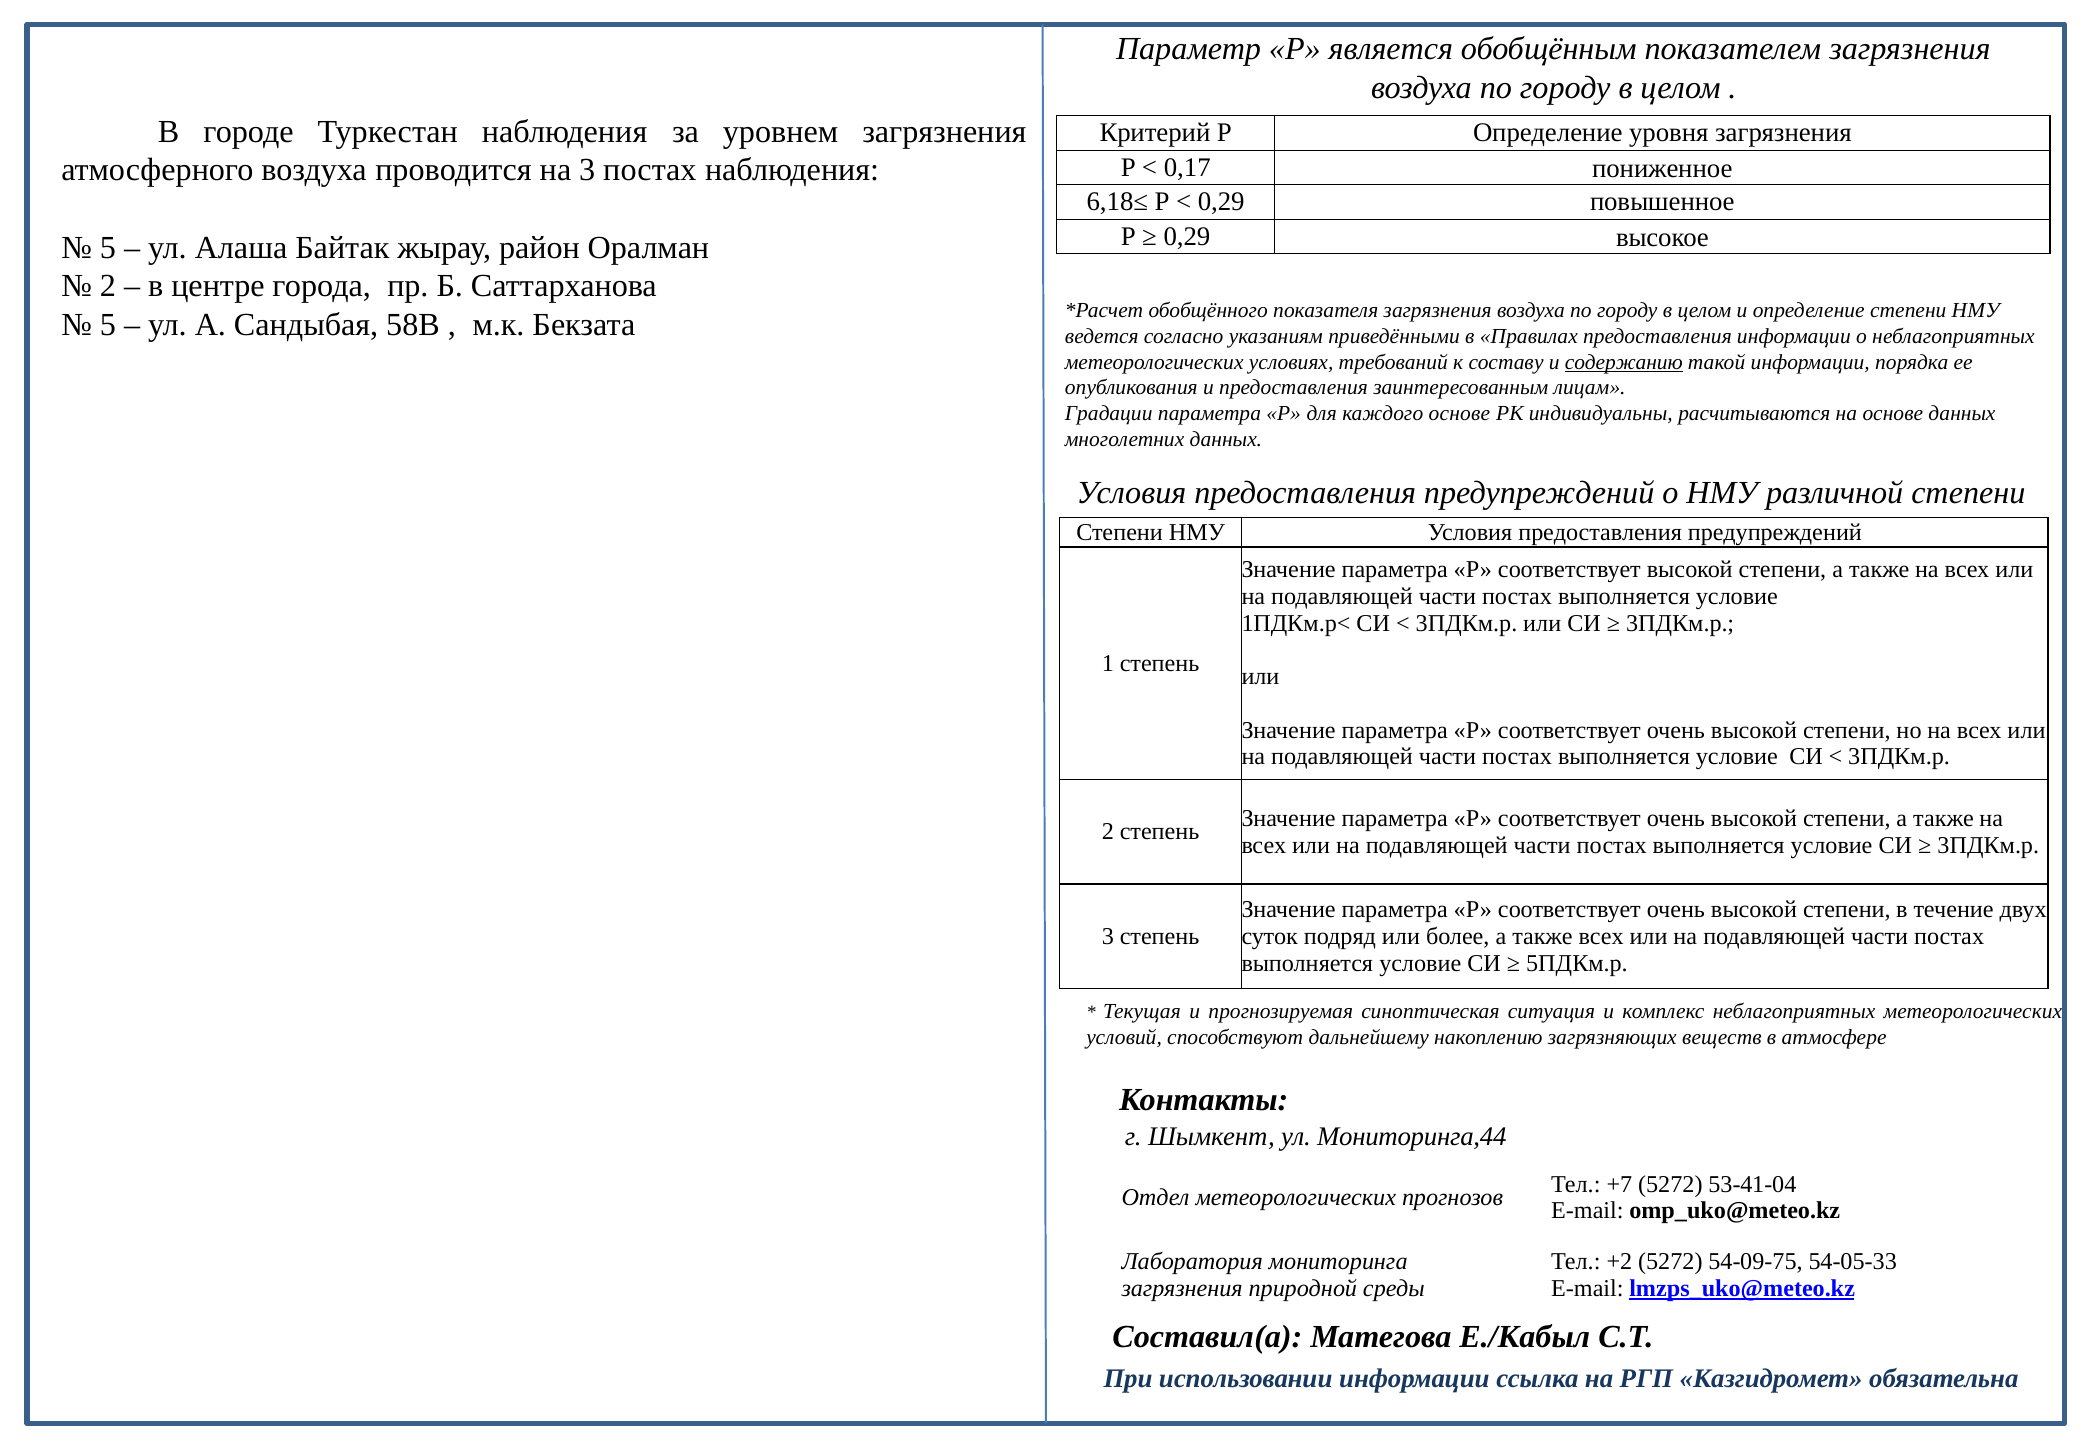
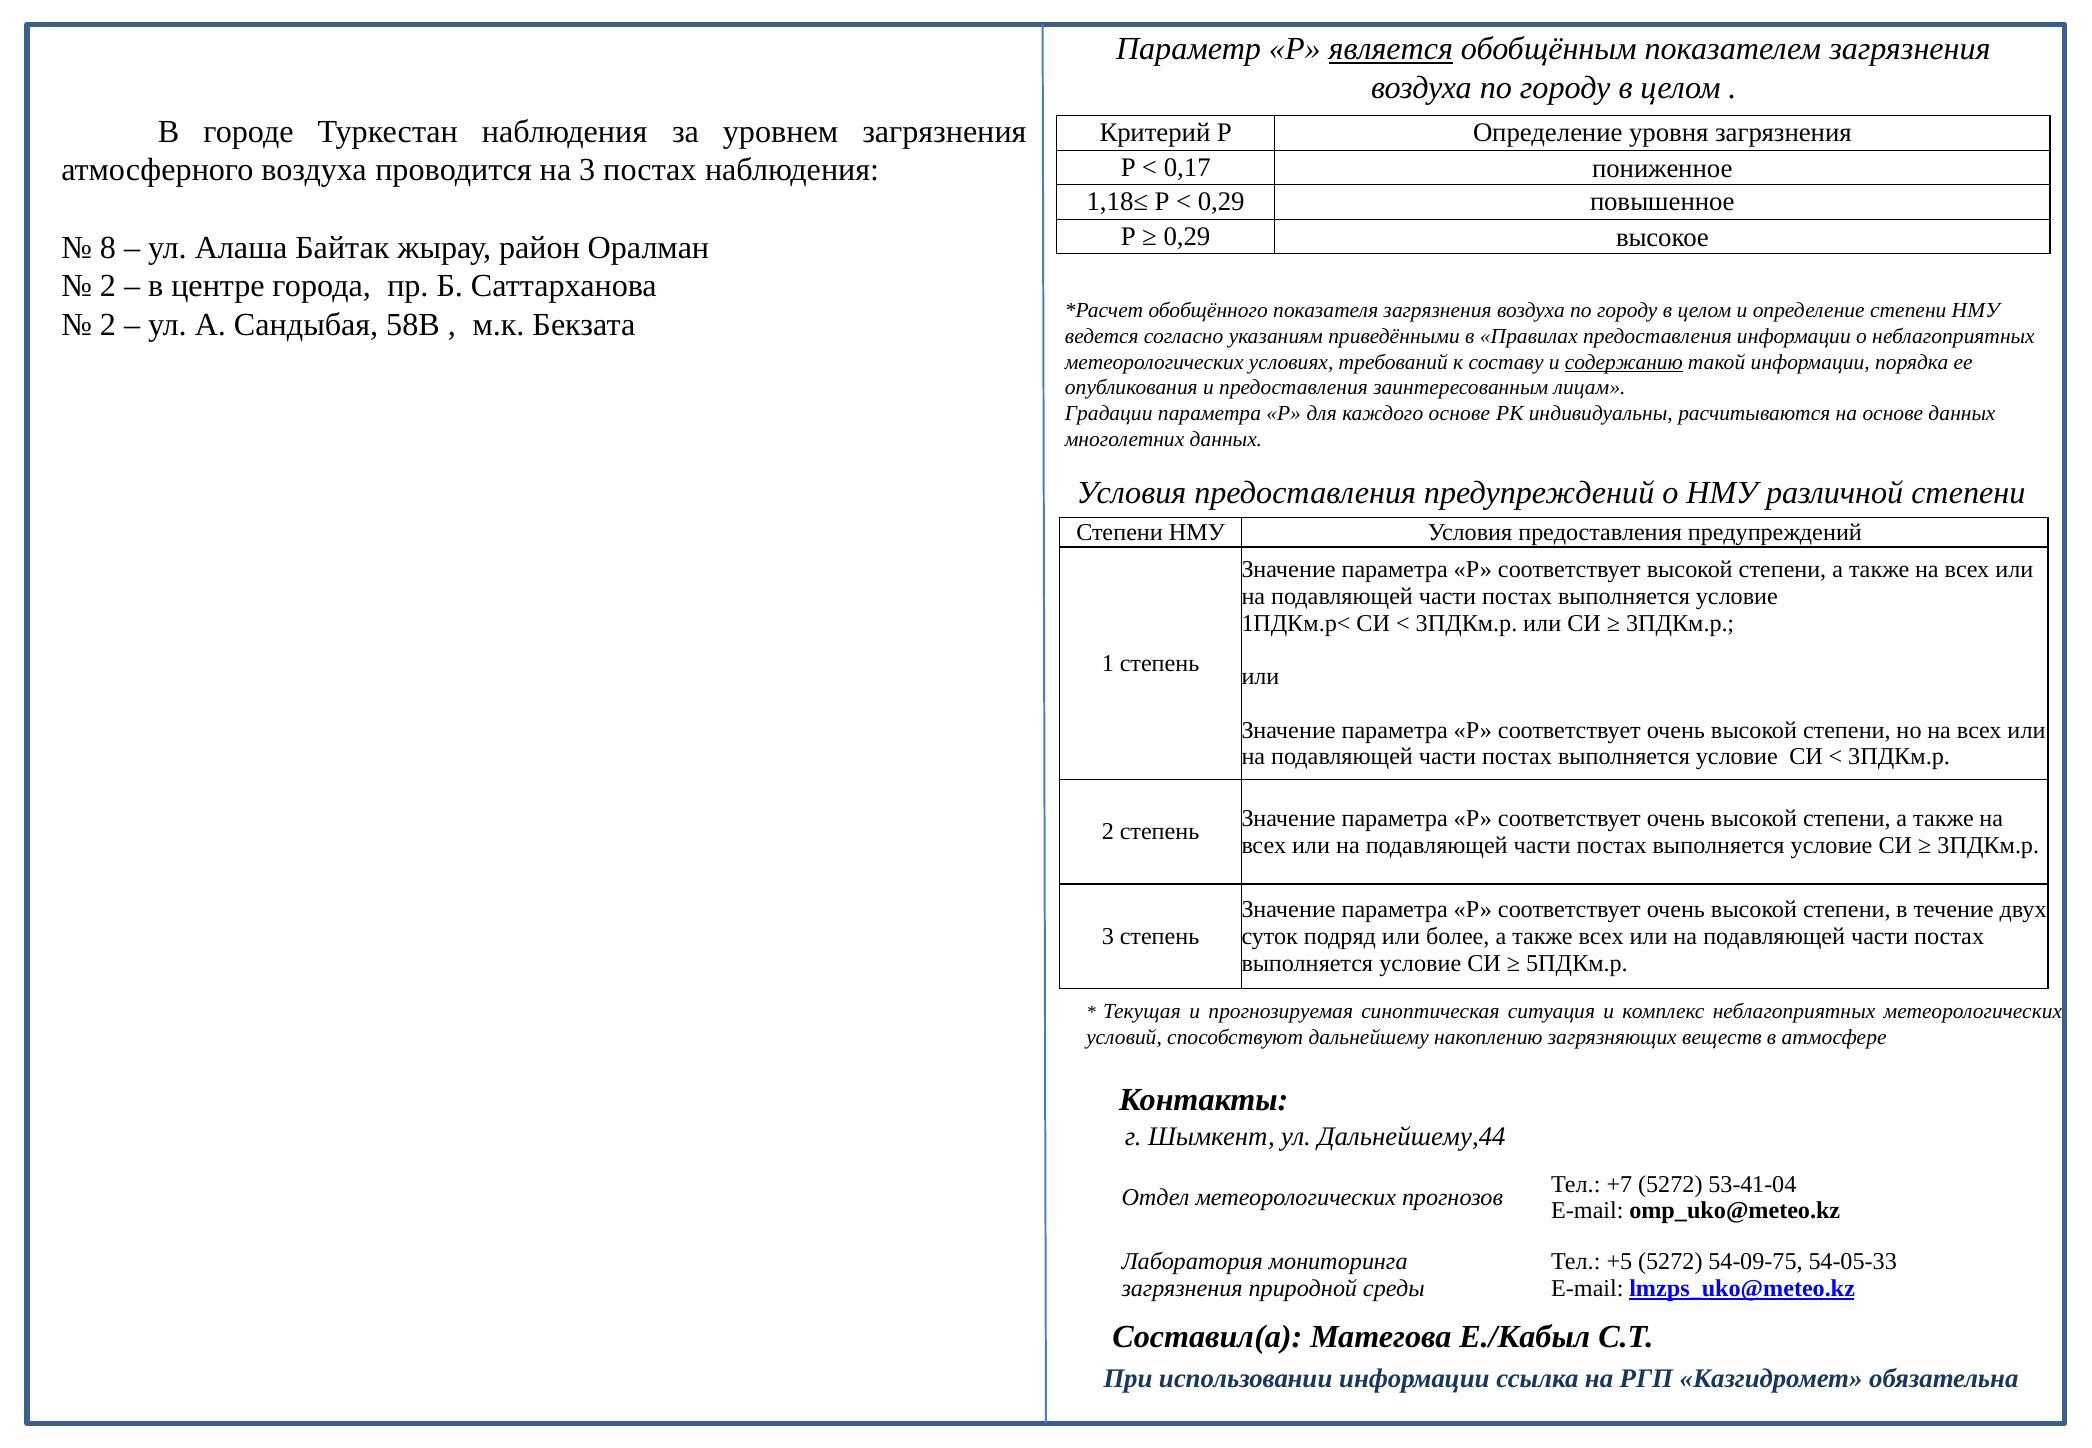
является underline: none -> present (1391, 49)
6,18≤: 6,18≤ -> 1,18≤ (1117, 202)
5: 5 -> 8 (108, 247)
5: 5 -> 2 (108, 325)
Мониторинга,44: Мониторинга,44 -> Дальнейшему,44 (1412, 1137)
+2: +2 -> +5 (1619, 1262)
